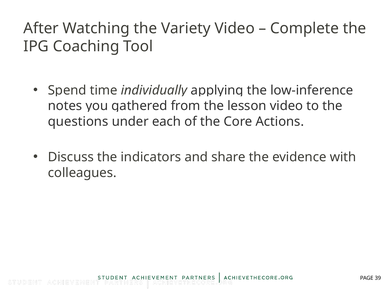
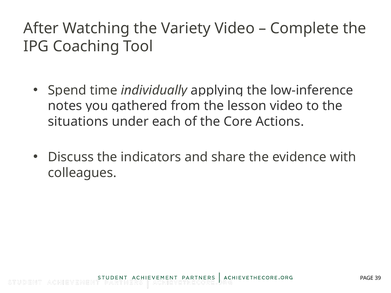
questions: questions -> situations (78, 122)
